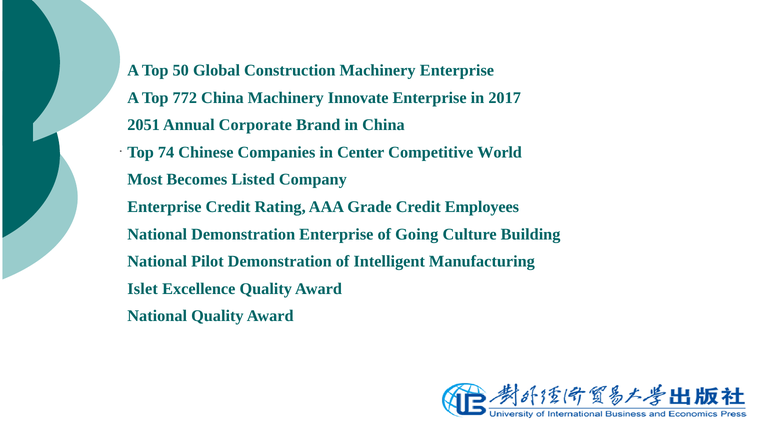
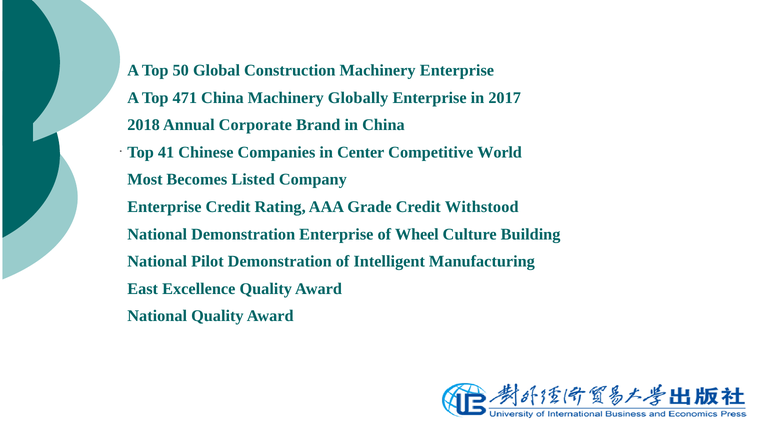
772: 772 -> 471 (185, 98)
Innovate: Innovate -> Globally (358, 98)
2051: 2051 -> 2018 (144, 125)
74: 74 -> 41 (166, 152)
Employees: Employees -> Withstood (482, 207)
Going: Going -> Wheel (417, 234)
Islet: Islet -> East (143, 289)
